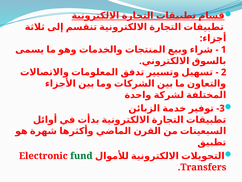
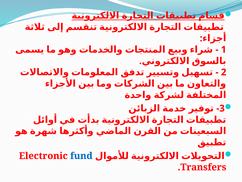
fund colour: green -> blue (81, 155)
